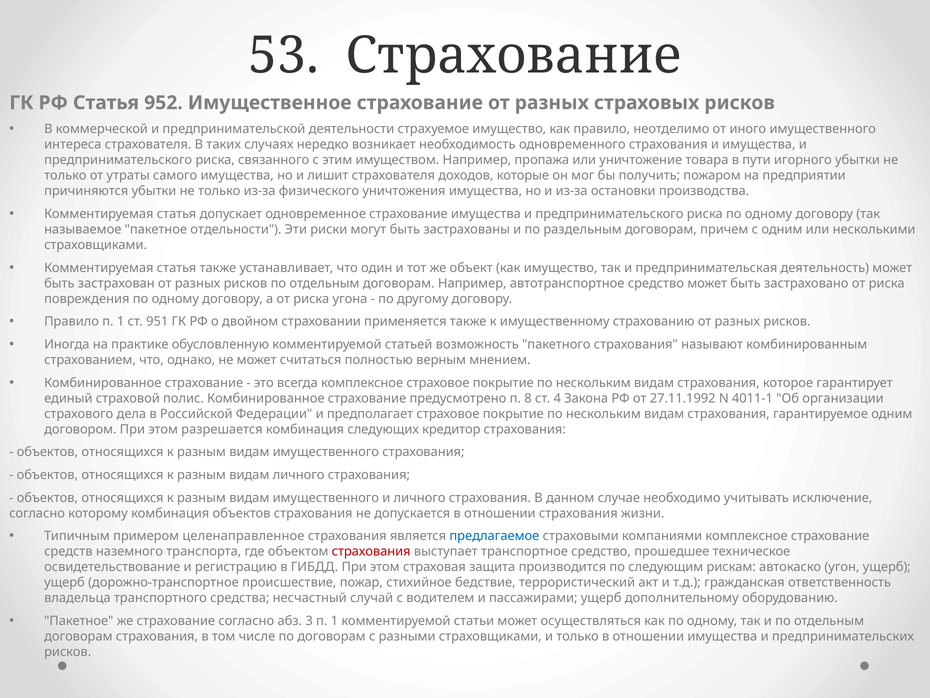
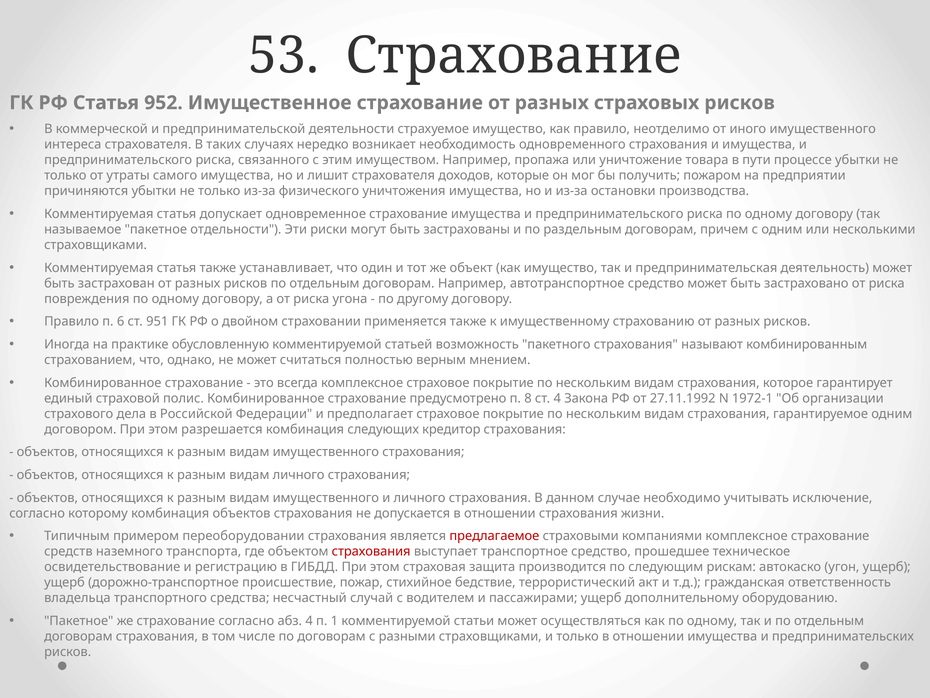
игорного: игорного -> процессе (803, 160)
Правило п 1: 1 -> 6 (121, 321)
4011-1: 4011-1 -> 1972-1 (752, 398)
целенаправленное: целенаправленное -> переоборудовании (243, 536)
предлагаемое colour: blue -> red (494, 536)
абз 3: 3 -> 4 (309, 621)
